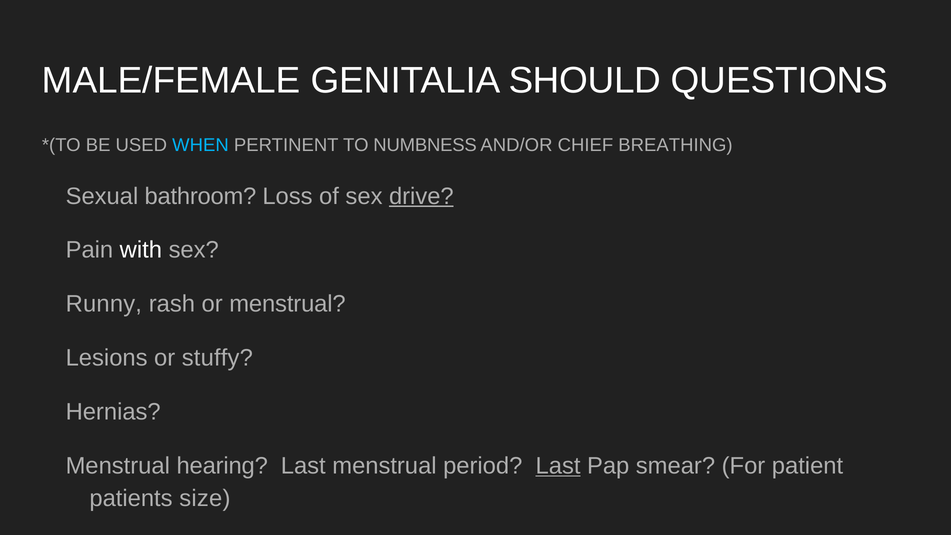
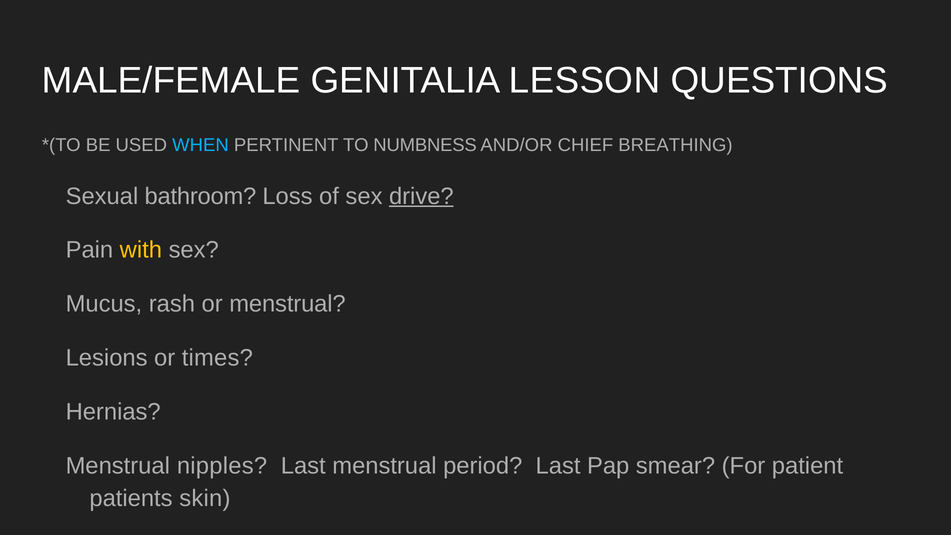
SHOULD: SHOULD -> LESSON (584, 81)
with colour: white -> yellow (141, 250)
Runny: Runny -> Mucus (104, 304)
stuffy: stuffy -> times (217, 358)
hearing: hearing -> nipples (222, 466)
Last underline: present -> none (558, 466)
size: size -> skin (205, 499)
